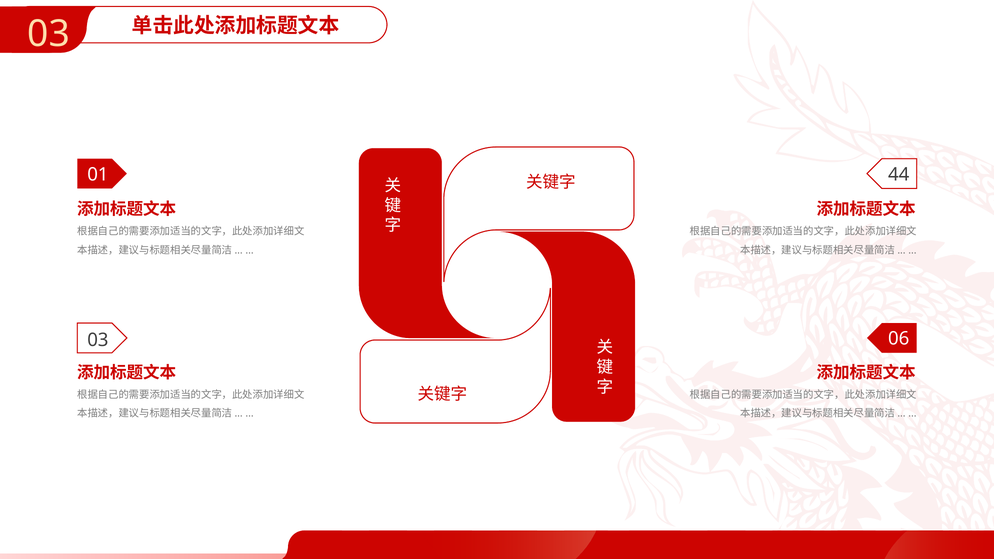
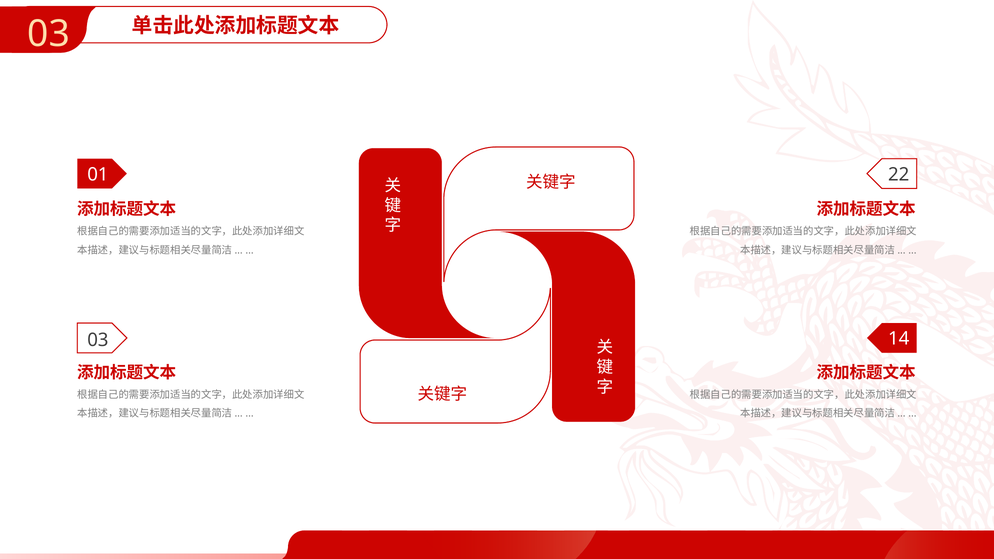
44: 44 -> 22 (899, 175)
06: 06 -> 14 (899, 339)
